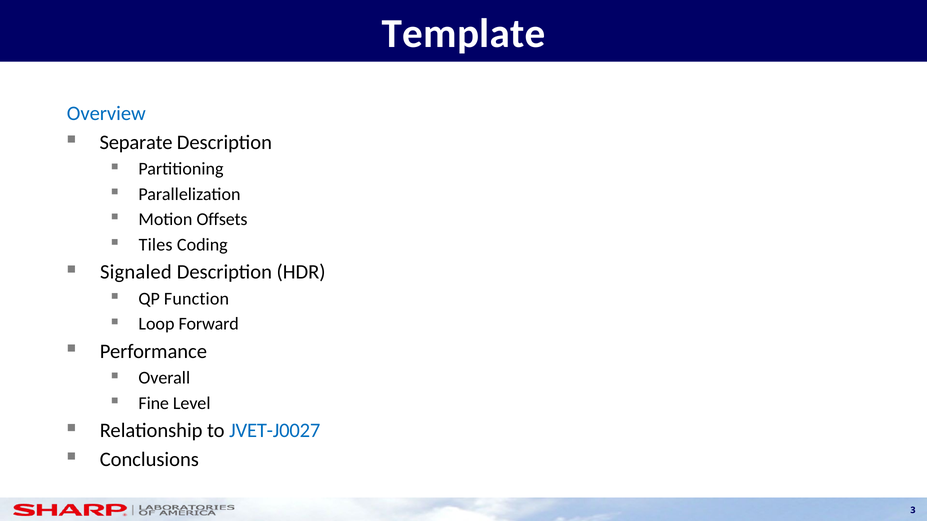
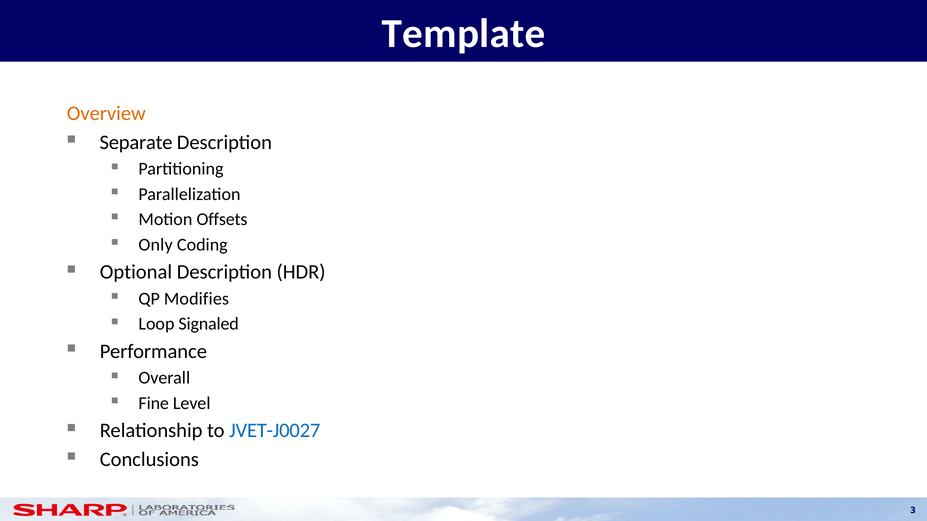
Overview colour: blue -> orange (106, 114)
Tiles: Tiles -> Only (156, 245)
Signaled: Signaled -> Optional (136, 272)
Function: Function -> Modifies (196, 299)
Forward: Forward -> Signaled (209, 324)
